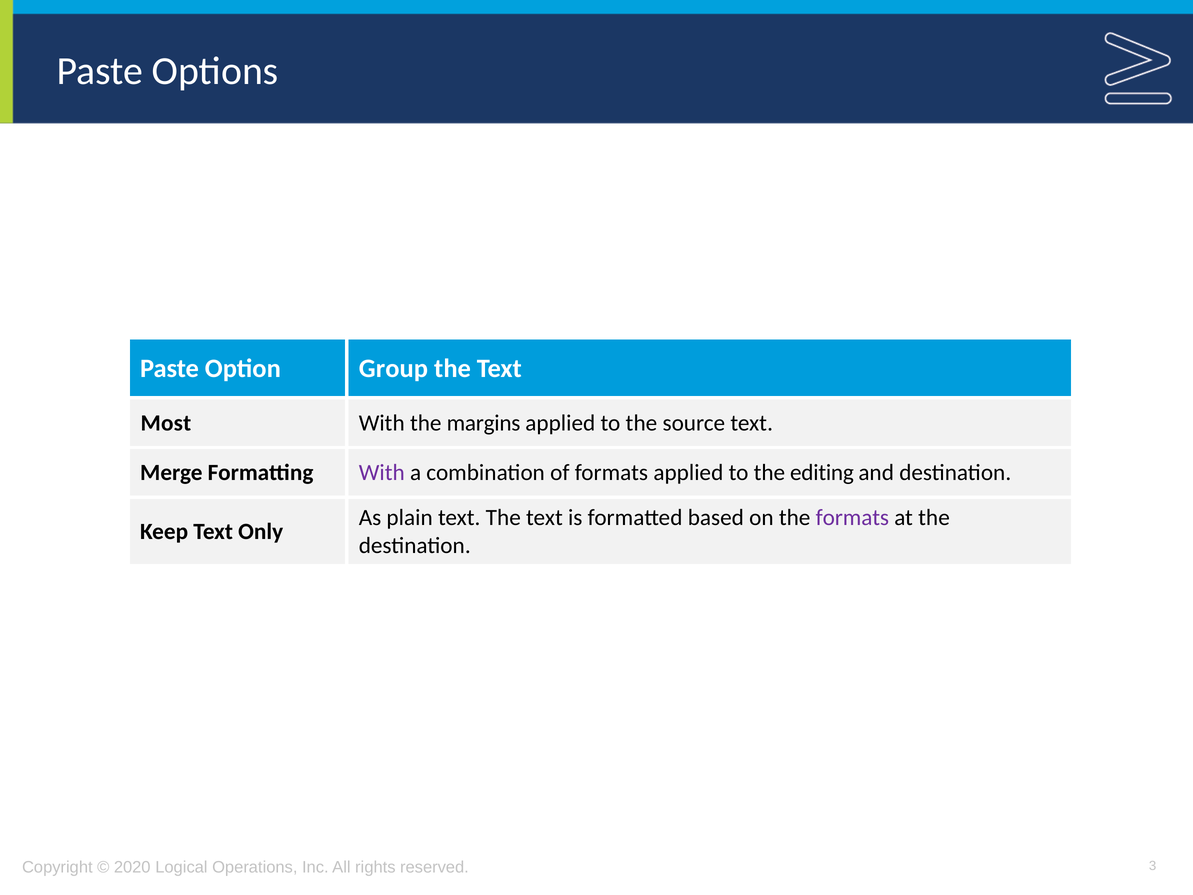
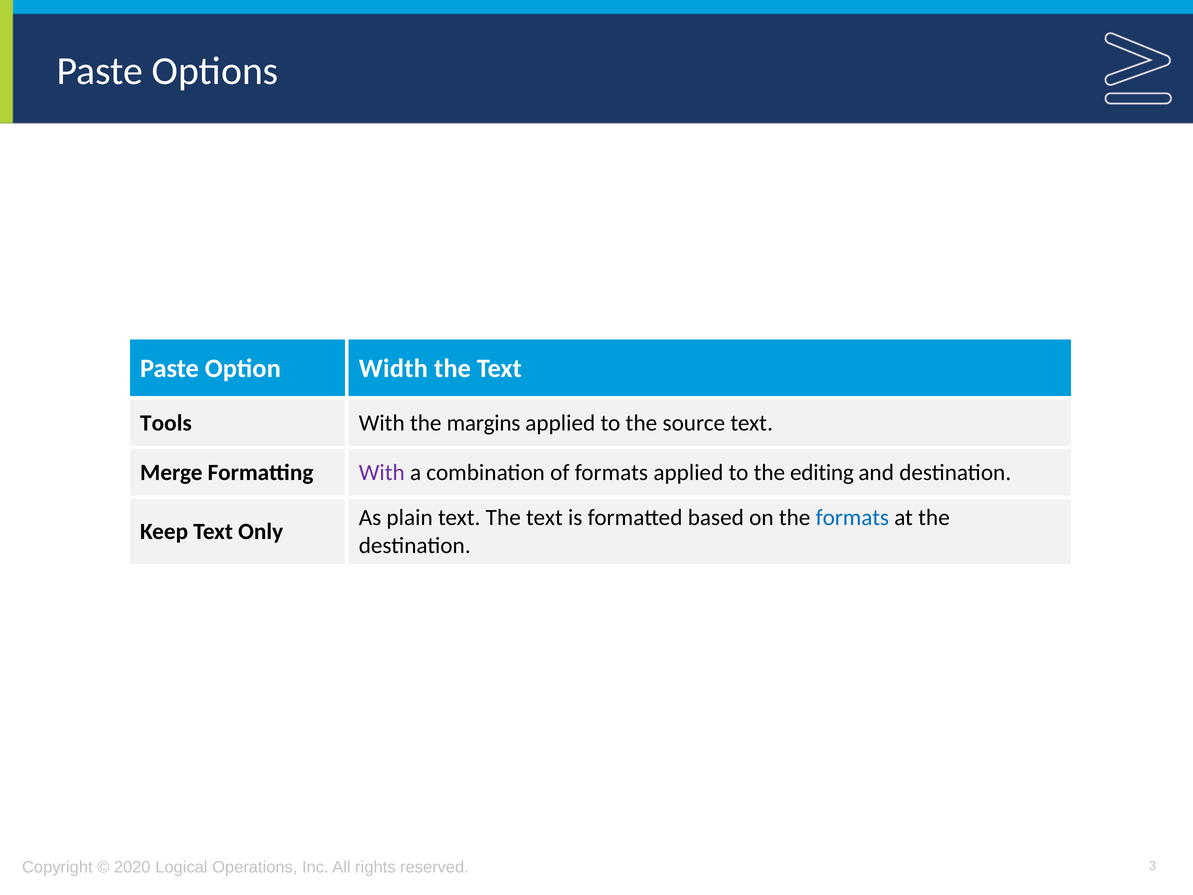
Group: Group -> Width (393, 368)
Most: Most -> Tools (166, 423)
formats colour: purple -> blue (852, 517)
